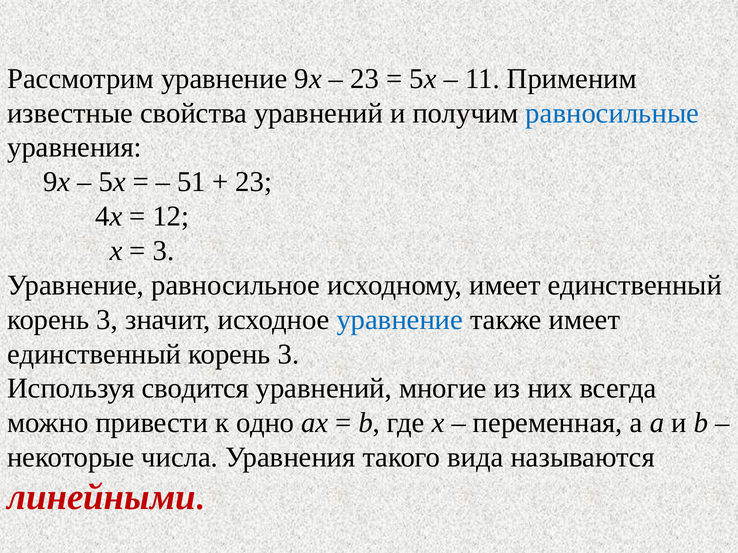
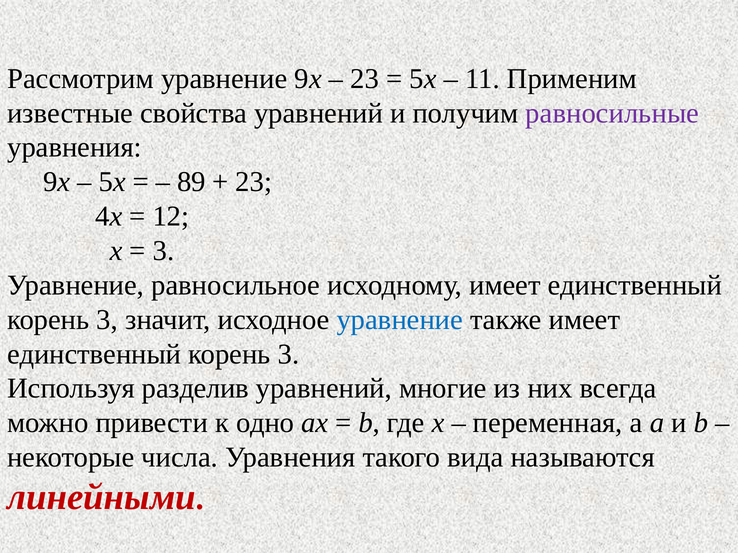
равносильные colour: blue -> purple (612, 113)
51: 51 -> 89 (191, 182)
сводится: сводится -> разделив (195, 389)
